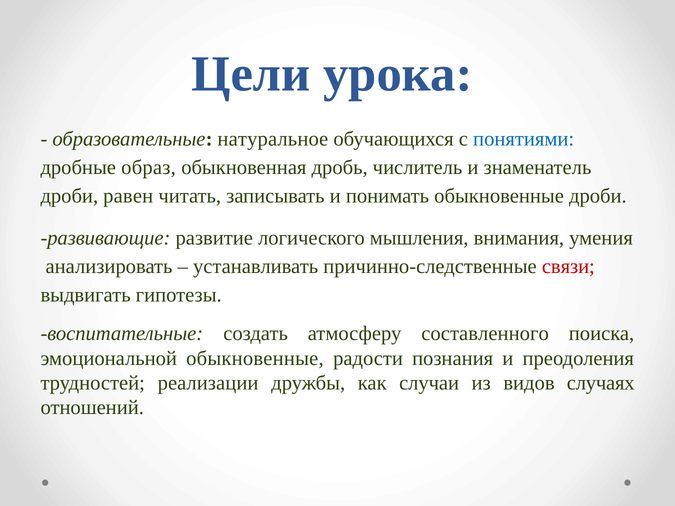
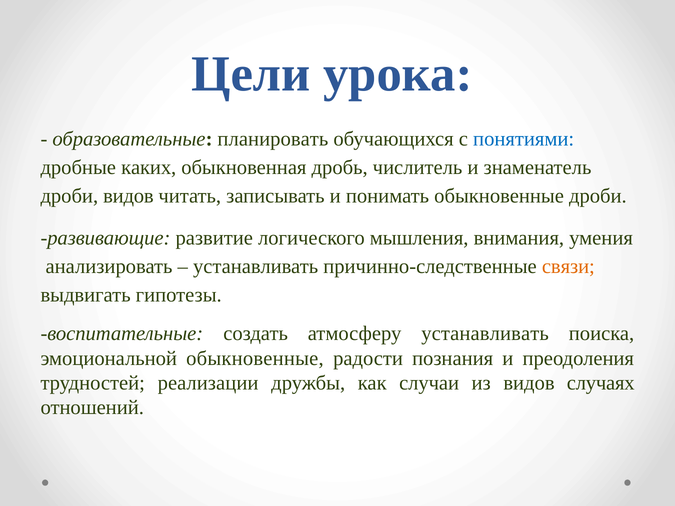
натуральное: натуральное -> планировать (273, 139)
образ: образ -> каких (149, 167)
дроби равен: равен -> видов (128, 196)
связи colour: red -> orange (568, 267)
атмосферу составленного: составленного -> устанавливать (485, 334)
